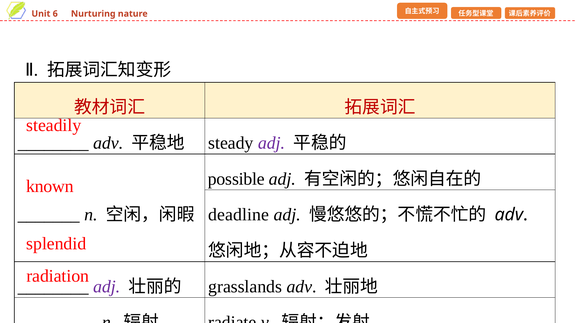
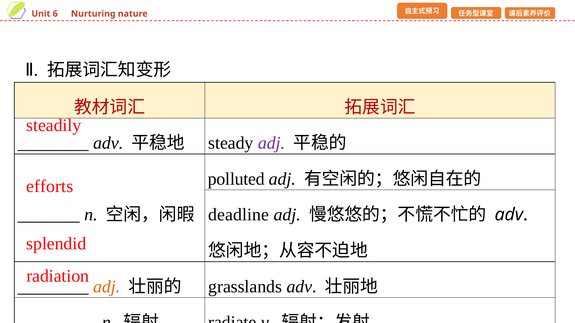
possible: possible -> polluted (236, 179)
known: known -> efforts (50, 187)
adj colour: purple -> orange (107, 287)
